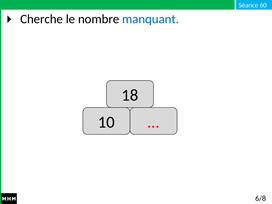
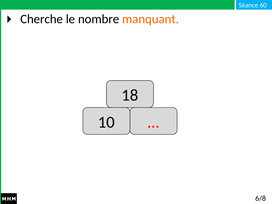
manquant colour: blue -> orange (151, 19)
